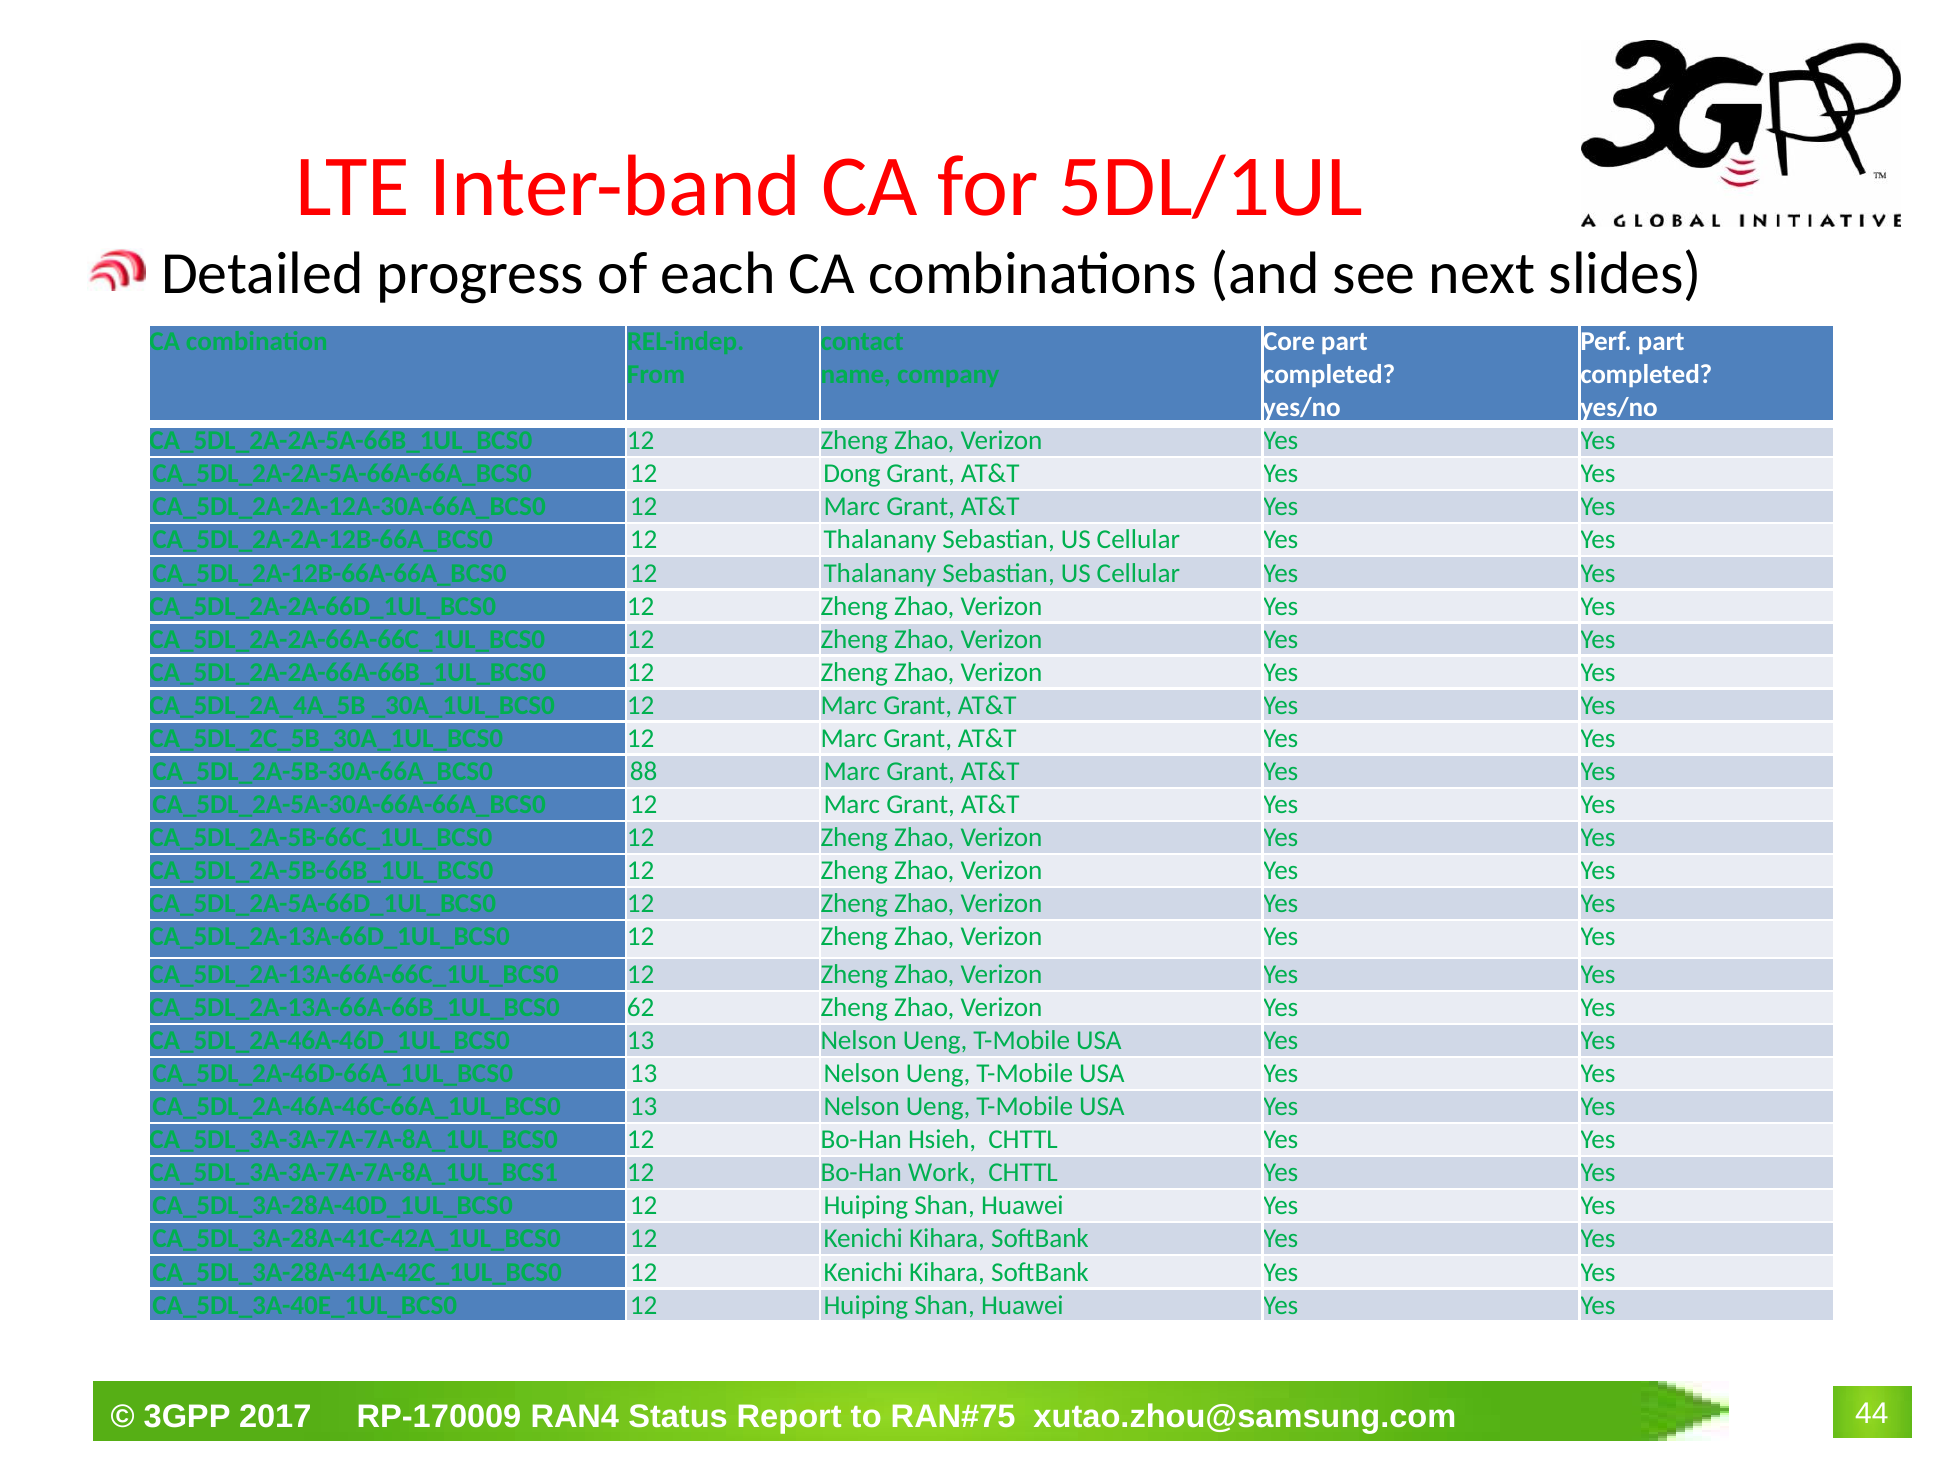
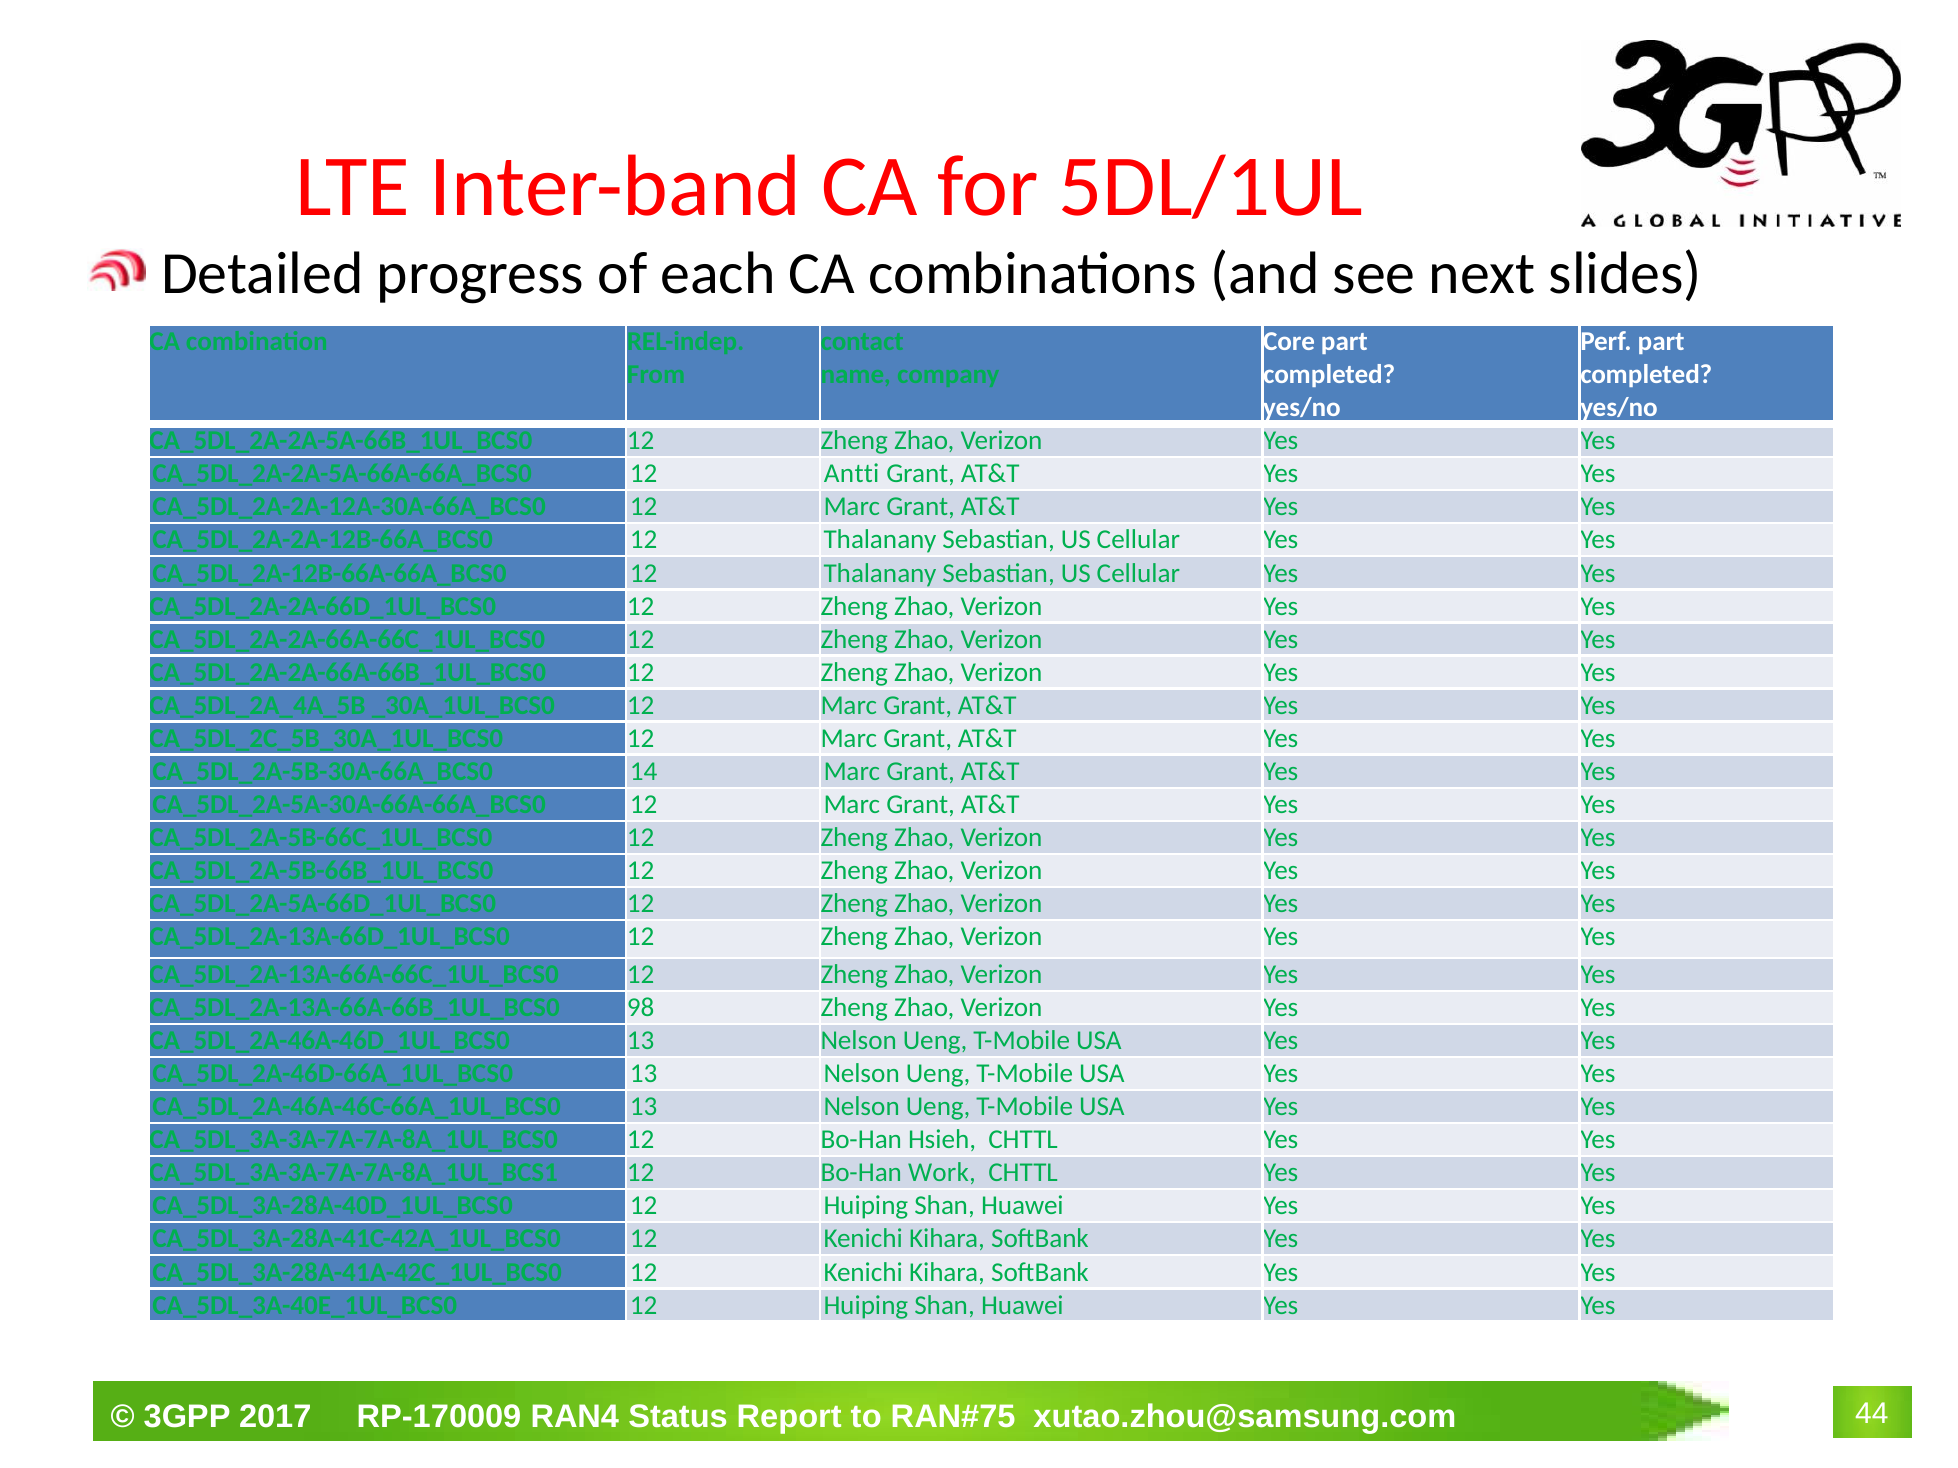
Dong: Dong -> Antti (852, 474)
88: 88 -> 14 (644, 772)
62: 62 -> 98 (641, 1008)
